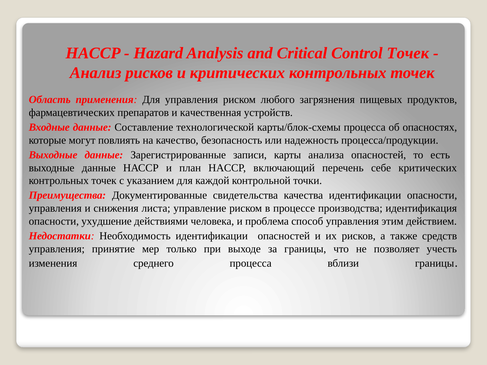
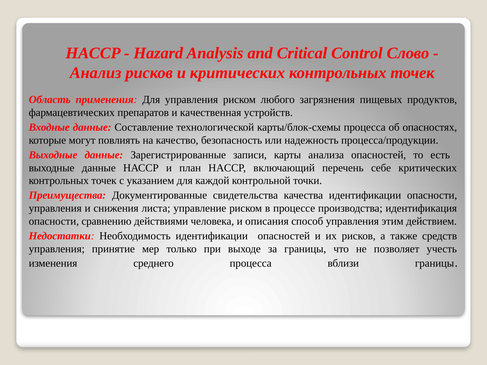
Control Точек: Точек -> Слово (408, 53)
ухудшение: ухудшение -> сравнению (107, 222)
проблема: проблема -> описания (267, 222)
